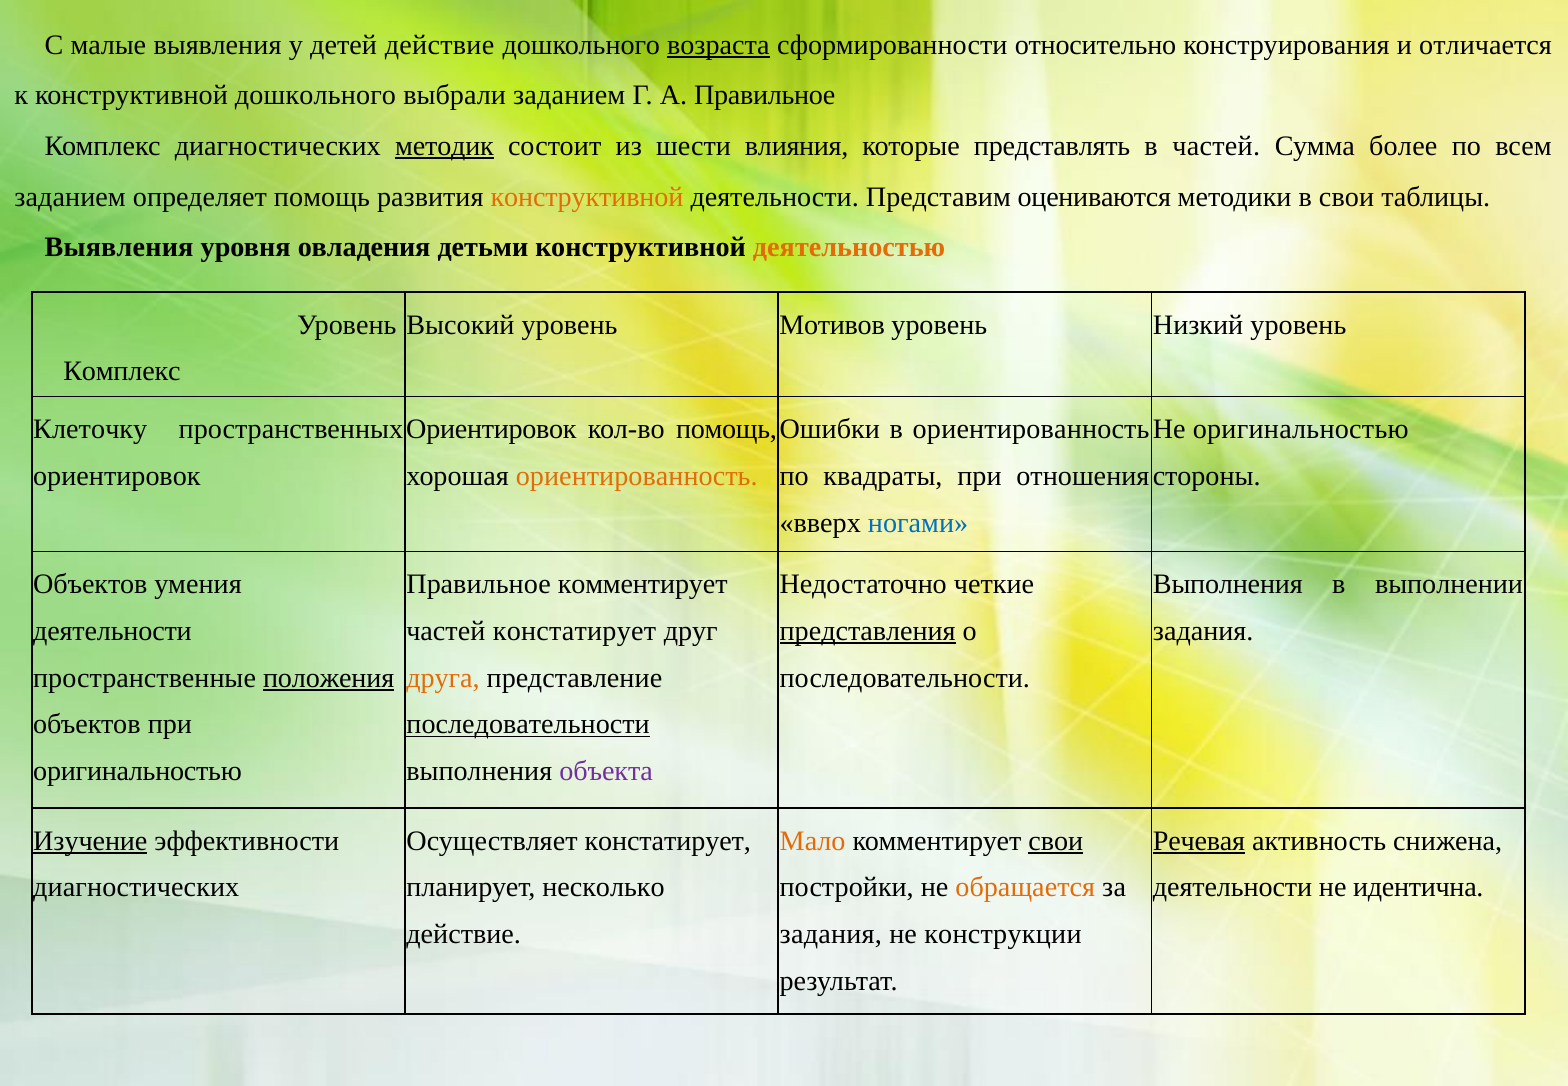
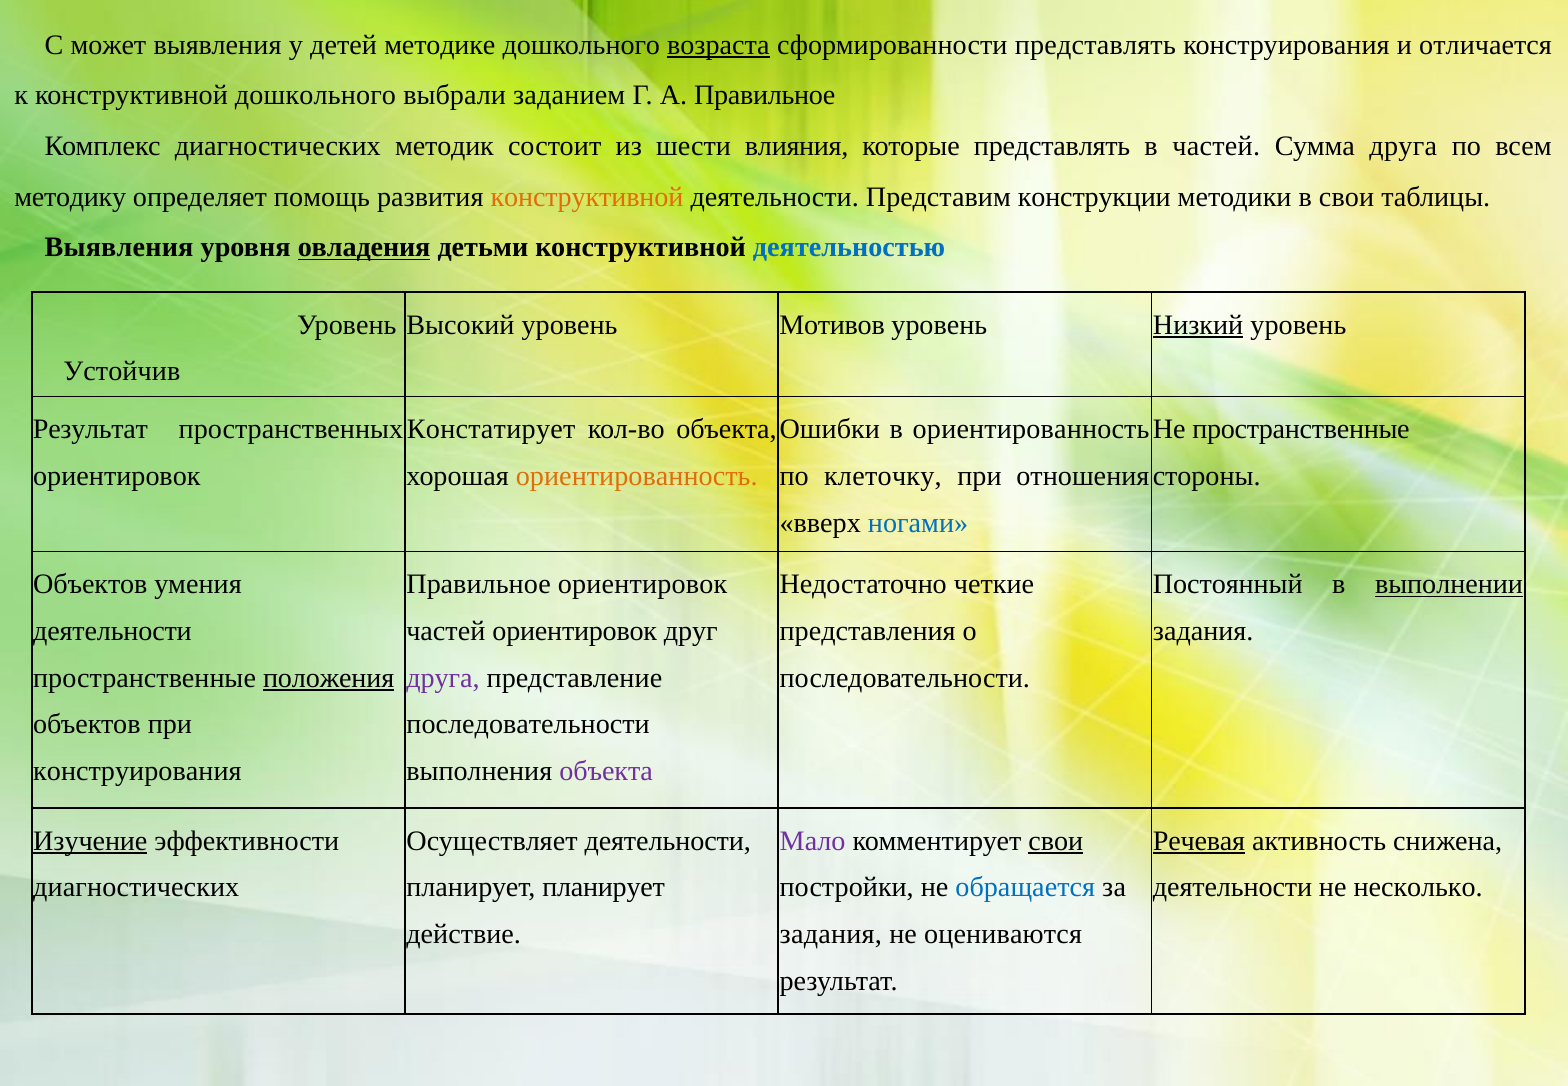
малые: малые -> может (108, 45)
детей действие: действие -> методике (440, 45)
сформированности относительно: относительно -> представлять (1095, 45)
методик underline: present -> none (445, 146)
Сумма более: более -> друга (1403, 146)
заданием: заданием -> методику (70, 197)
оцениваются: оцениваются -> конструкции (1094, 197)
овладения underline: none -> present (364, 247)
деятельностью colour: orange -> blue (849, 247)
Низкий underline: none -> present (1198, 325)
Комплекс: Комплекс -> Устойчив (122, 372)
Клеточку: Клеточку -> Результат (90, 429)
Ориентировок: Ориентировок -> Констатирует (491, 429)
кол-во помощь: помощь -> объекта (726, 429)
Не оригинальностью: оригинальностью -> пространственные (1301, 429)
квадраты: квадраты -> клеточку (883, 476)
Правильное комментирует: комментирует -> ориентировок (643, 584)
Выполнения: Выполнения -> Постоянный (1228, 584)
выполнении underline: none -> present (1449, 584)
частей констатирует: констатирует -> ориентировок (575, 631)
представления underline: present -> none (868, 631)
друга colour: orange -> purple (443, 678)
последовательности underline: present -> none (528, 724)
оригинальностью: оригинальностью -> конструирования (137, 771)
Осуществляет констатирует: констатирует -> деятельности (668, 840)
Мало colour: orange -> purple (813, 840)
планирует несколько: несколько -> планирует (604, 887)
обращается colour: orange -> blue (1025, 887)
идентична: идентична -> несколько (1418, 887)
конструкции: конструкции -> оцениваются (1003, 934)
